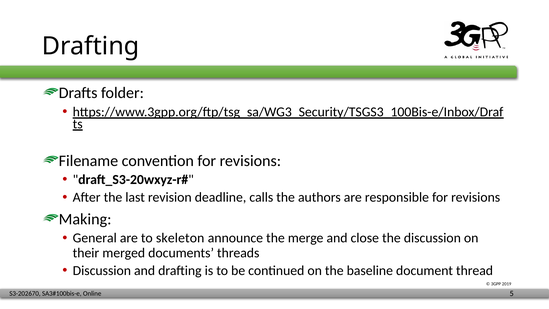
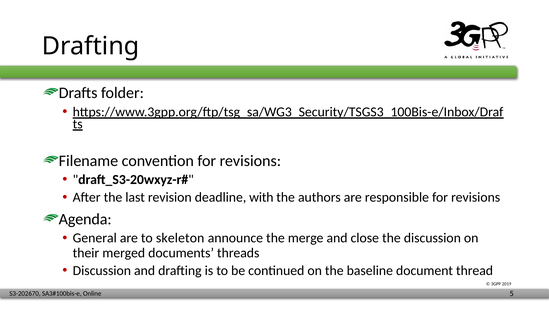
calls: calls -> with (261, 197)
Making: Making -> Agenda (85, 219)
